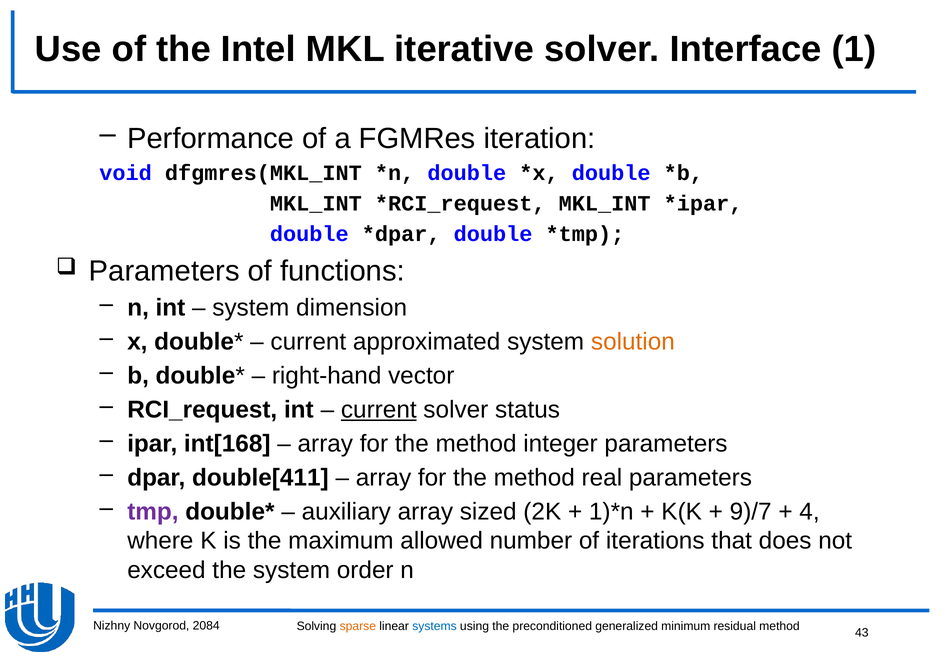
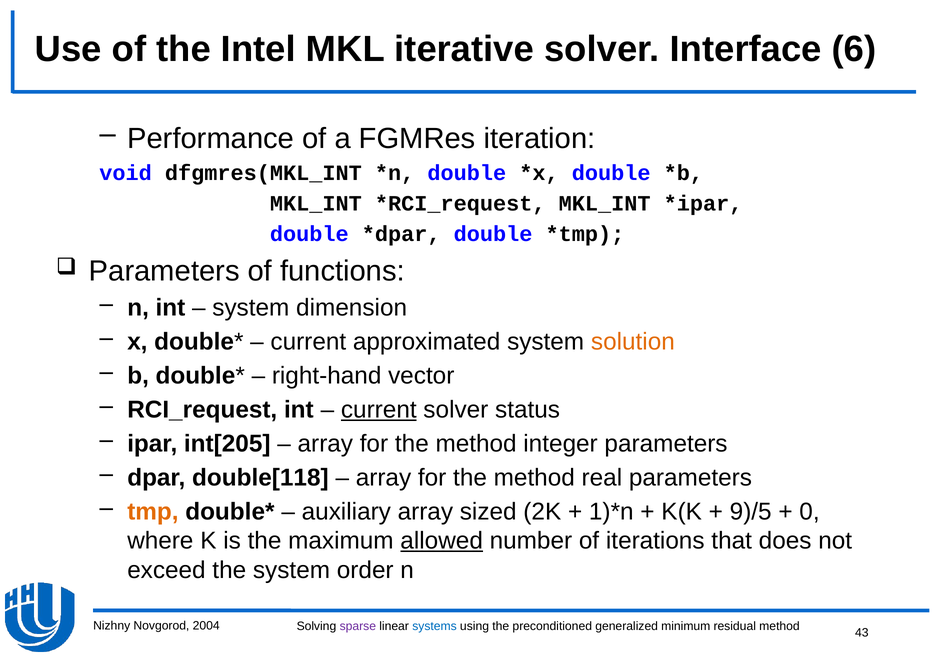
1: 1 -> 6 (854, 49)
int[168: int[168 -> int[205 (227, 444)
double[411: double[411 -> double[118 (260, 478)
tmp colour: purple -> orange (153, 512)
9)/7: 9)/7 -> 9)/5 (751, 512)
4: 4 -> 0 (809, 512)
allowed underline: none -> present (442, 541)
2084: 2084 -> 2004 (206, 626)
sparse colour: orange -> purple (358, 626)
